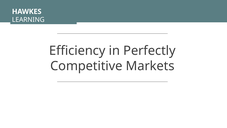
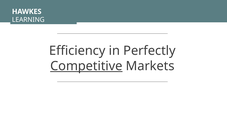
Competitive underline: none -> present (86, 66)
